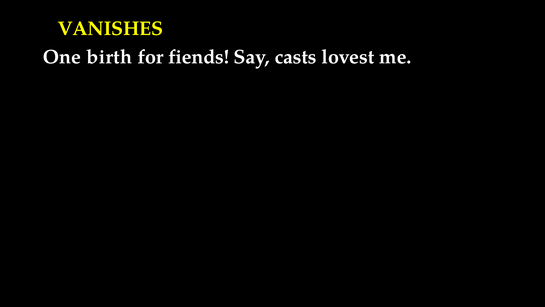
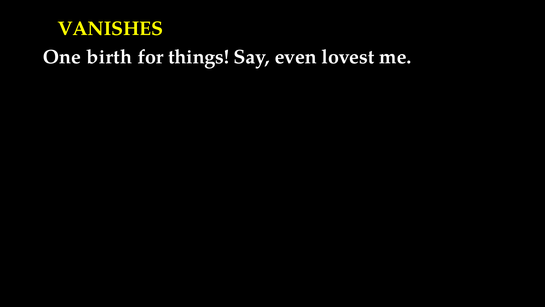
fiends: fiends -> things (199, 57)
casts: casts -> even (296, 57)
